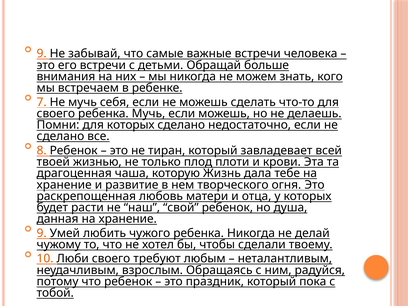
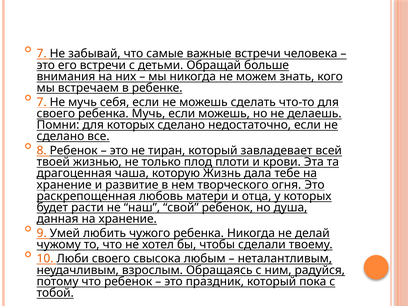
9: 9 -> 7 (42, 54)
требуют: требуют -> свысока (157, 259)
